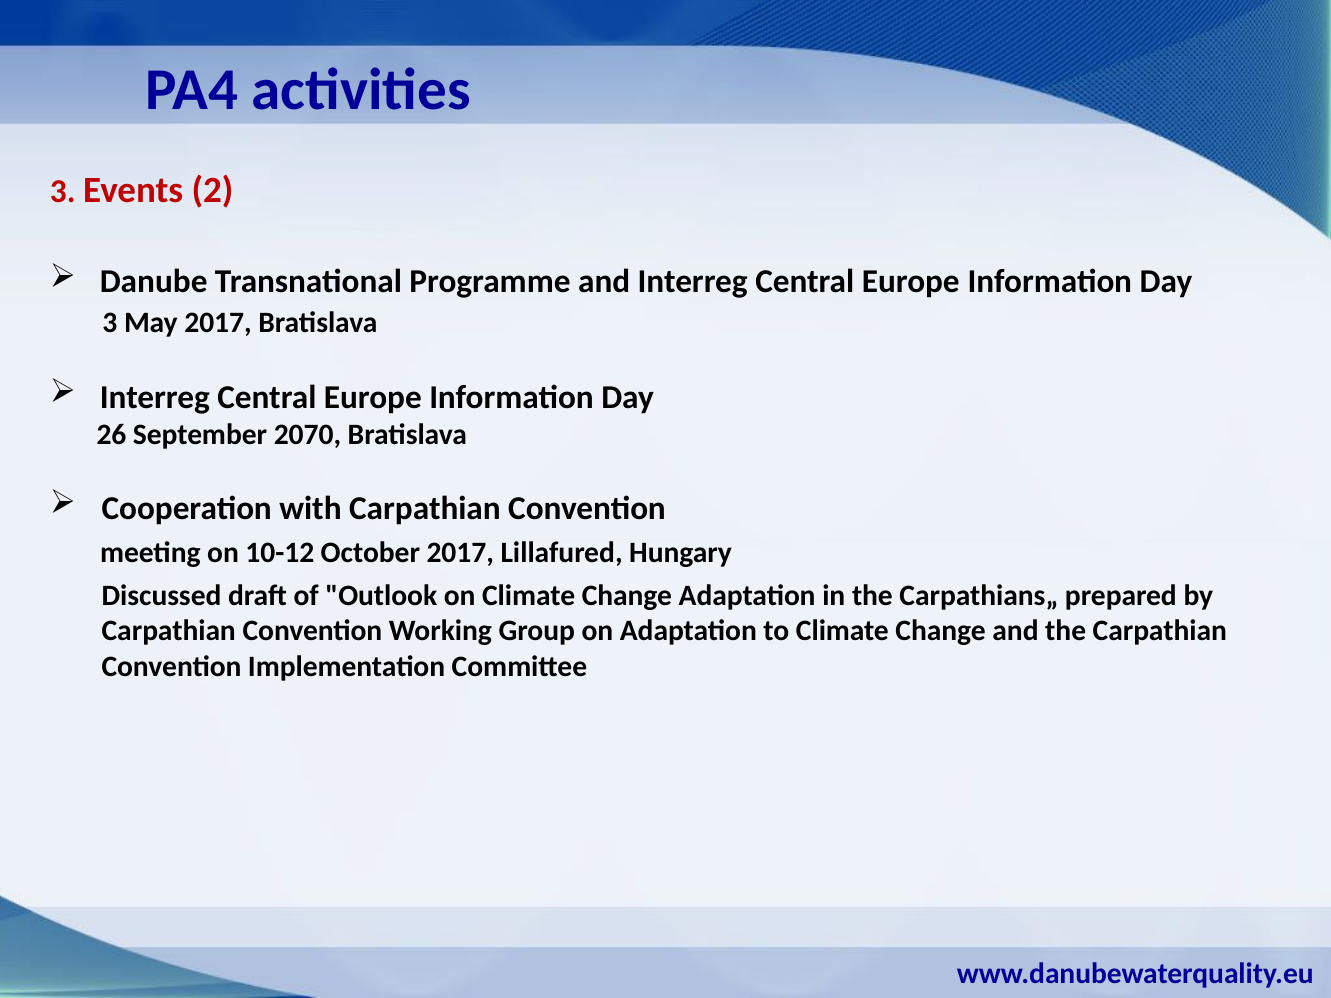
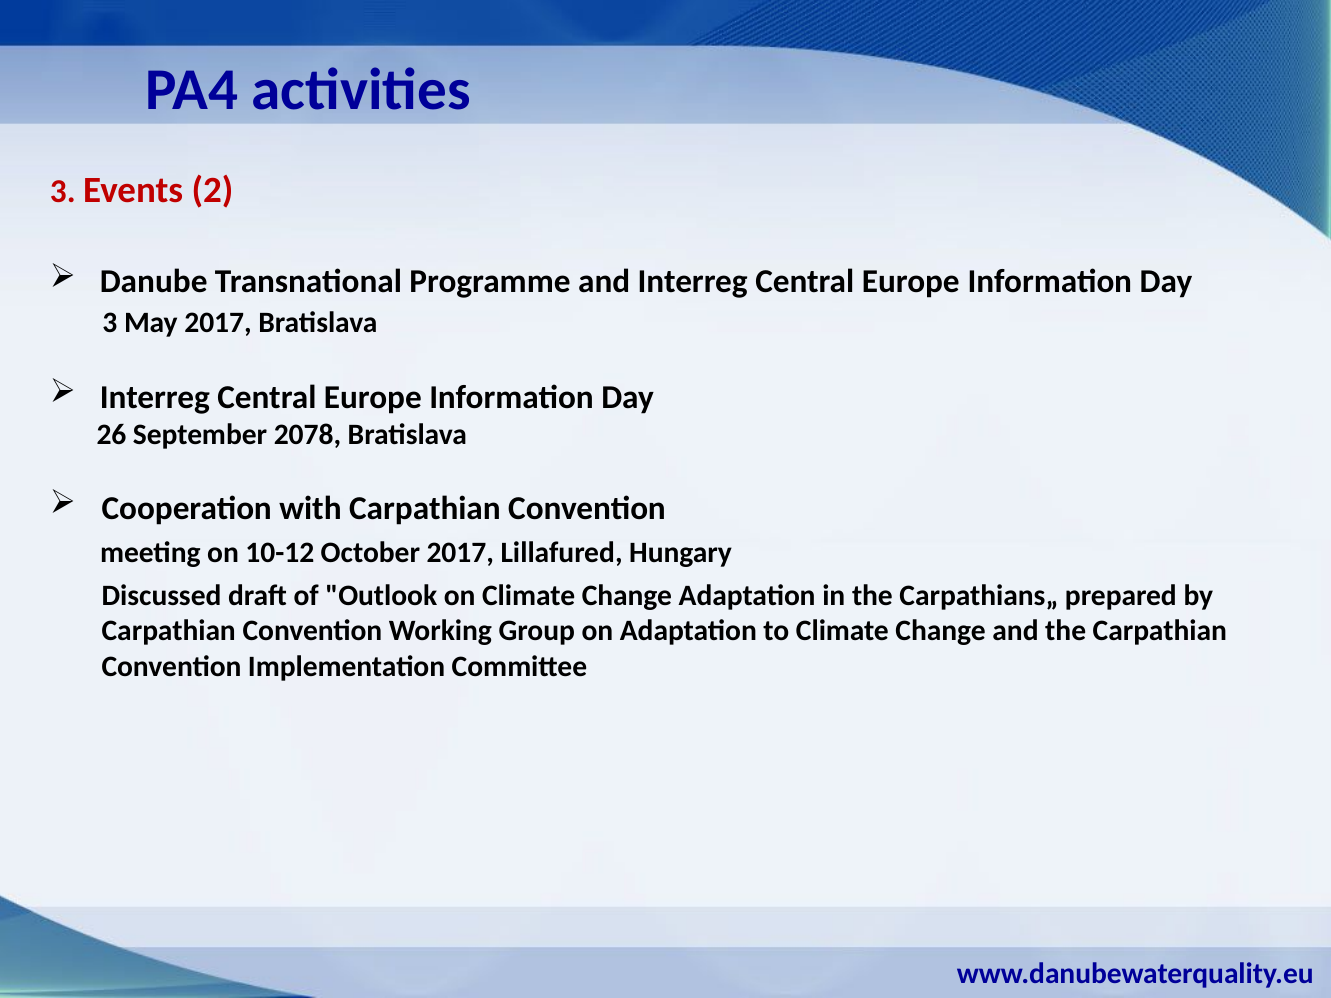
2070: 2070 -> 2078 (307, 435)
